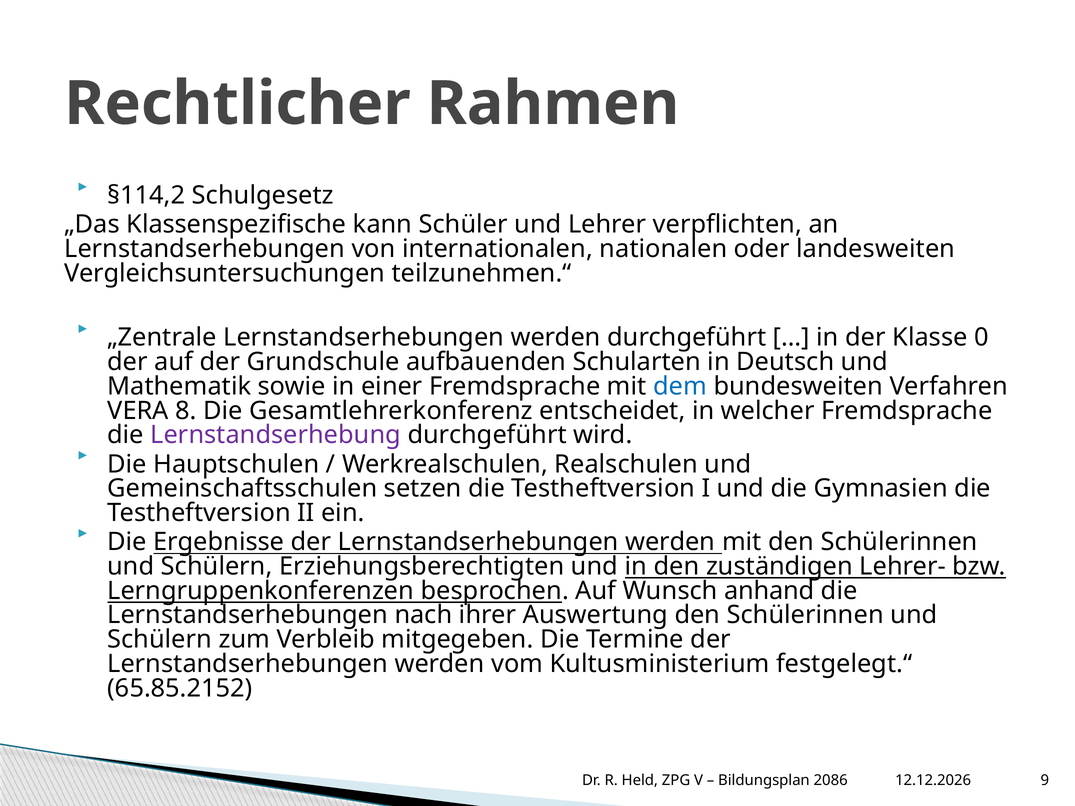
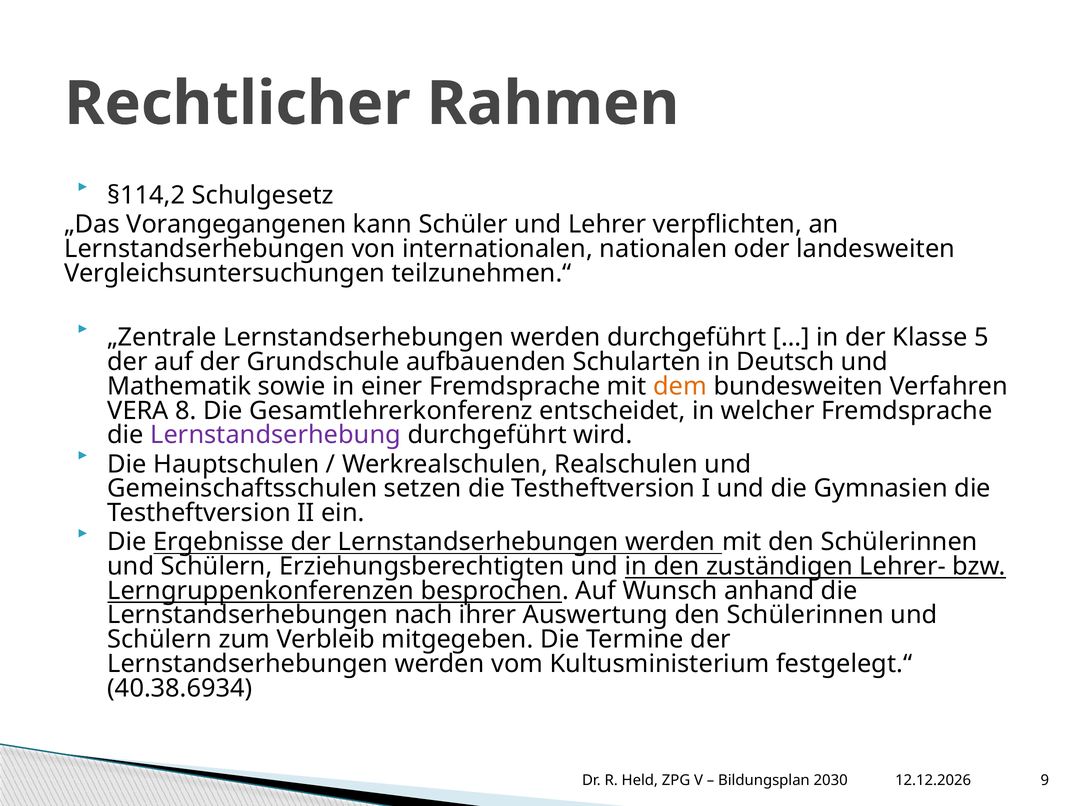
Klassenspezifische: Klassenspezifische -> Vorangegangenen (236, 225)
0: 0 -> 5 (981, 338)
dem colour: blue -> orange (680, 386)
65.85.2152: 65.85.2152 -> 40.38.6934 (180, 688)
2086: 2086 -> 2030 (831, 781)
